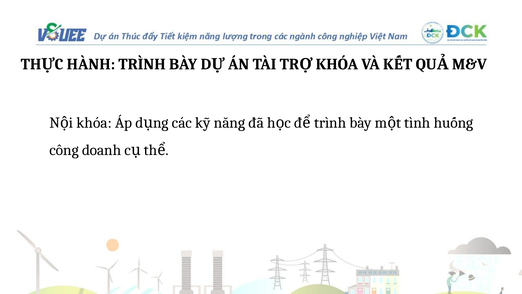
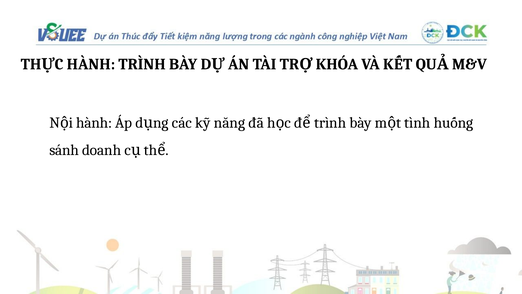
khóa: khóa -> hành (94, 123)
công: công -> sánh (64, 150)
